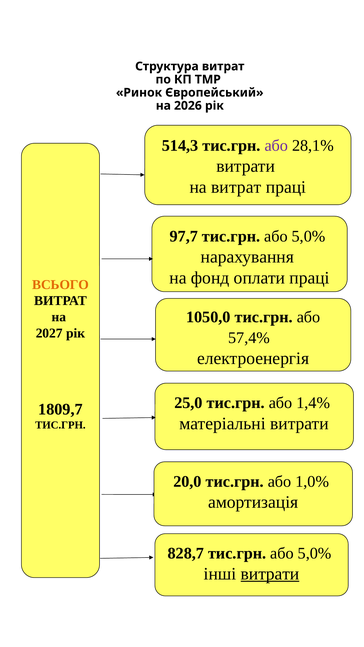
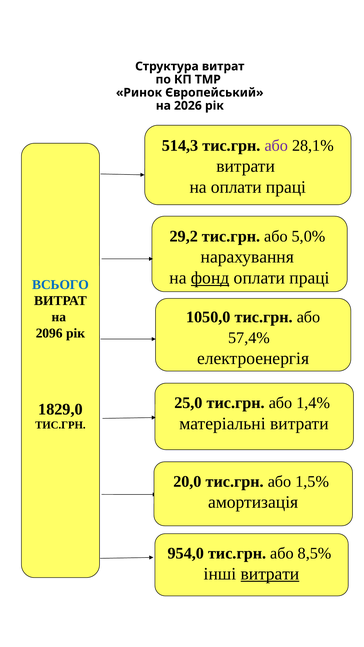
на витрат: витрат -> оплати (236, 187)
97,7: 97,7 -> 29,2 (184, 236)
фонд underline: none -> present (210, 278)
ВСЬОГО colour: orange -> blue (61, 285)
2027: 2027 -> 2096 (49, 333)
1809,7: 1809,7 -> 1829,0 (60, 409)
1,0%: 1,0% -> 1,5% (312, 482)
828,7: 828,7 -> 954,0 (186, 553)
5,0%: 5,0% -> 8,5% (315, 553)
